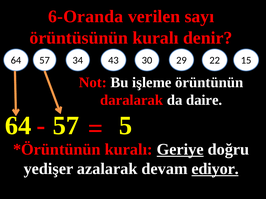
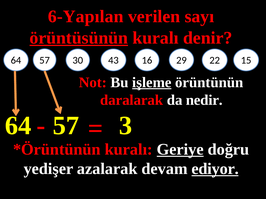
6-Oranda: 6-Oranda -> 6-Yapılan (86, 17)
örüntüsünün underline: none -> present (79, 38)
34: 34 -> 30 (78, 61)
30: 30 -> 16 (147, 61)
işleme underline: none -> present (152, 83)
daire: daire -> nedir (204, 100)
5: 5 -> 3 (126, 126)
